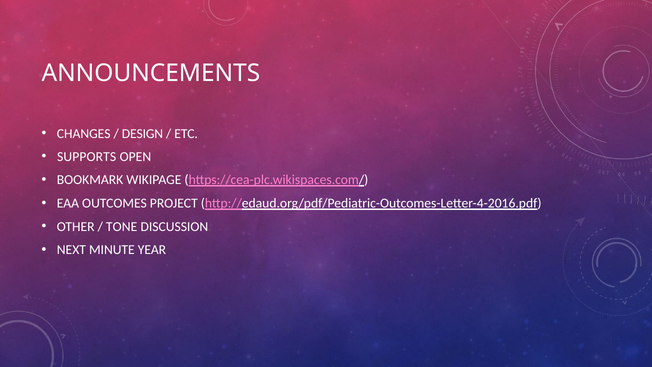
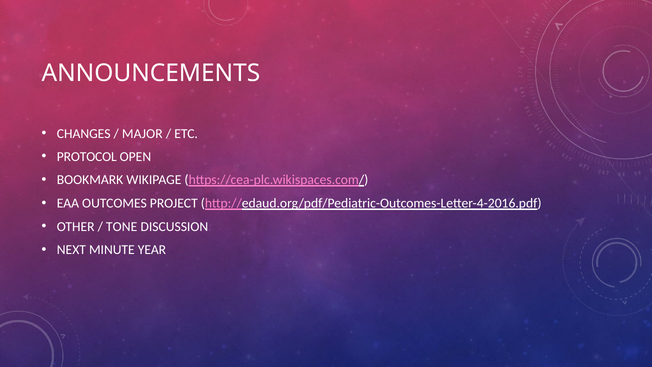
DESIGN: DESIGN -> MAJOR (142, 134)
SUPPORTS: SUPPORTS -> PROTOCOL (87, 157)
